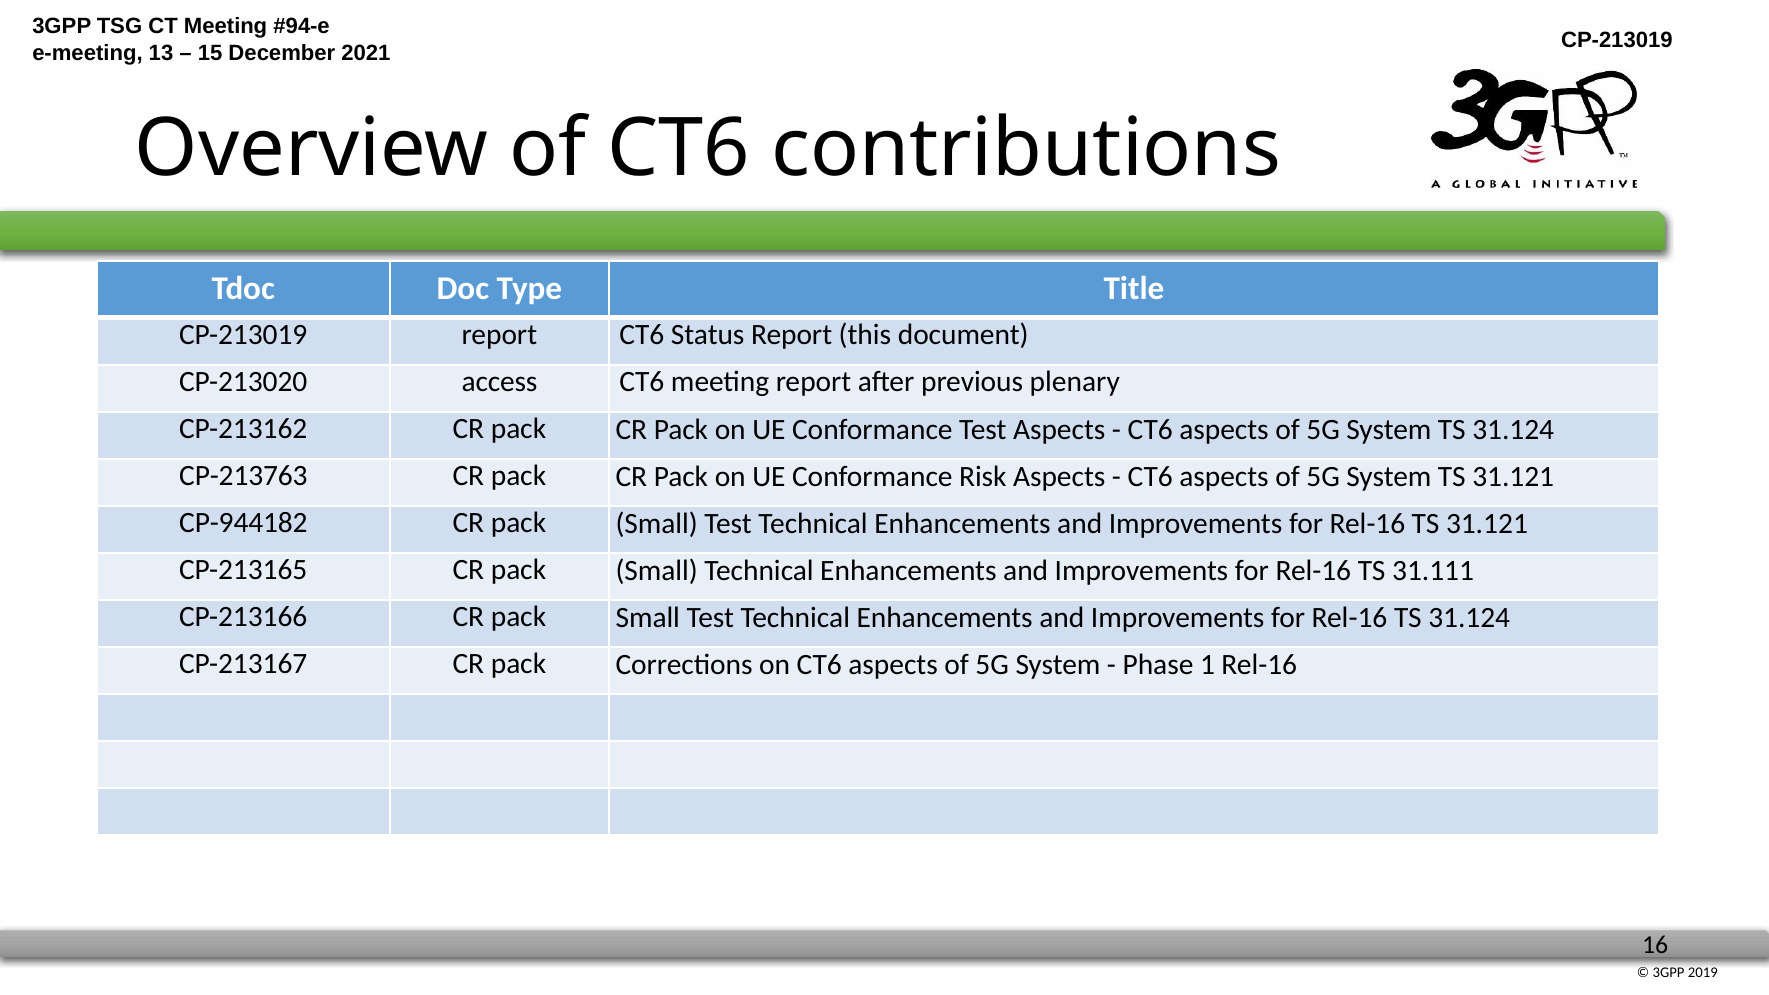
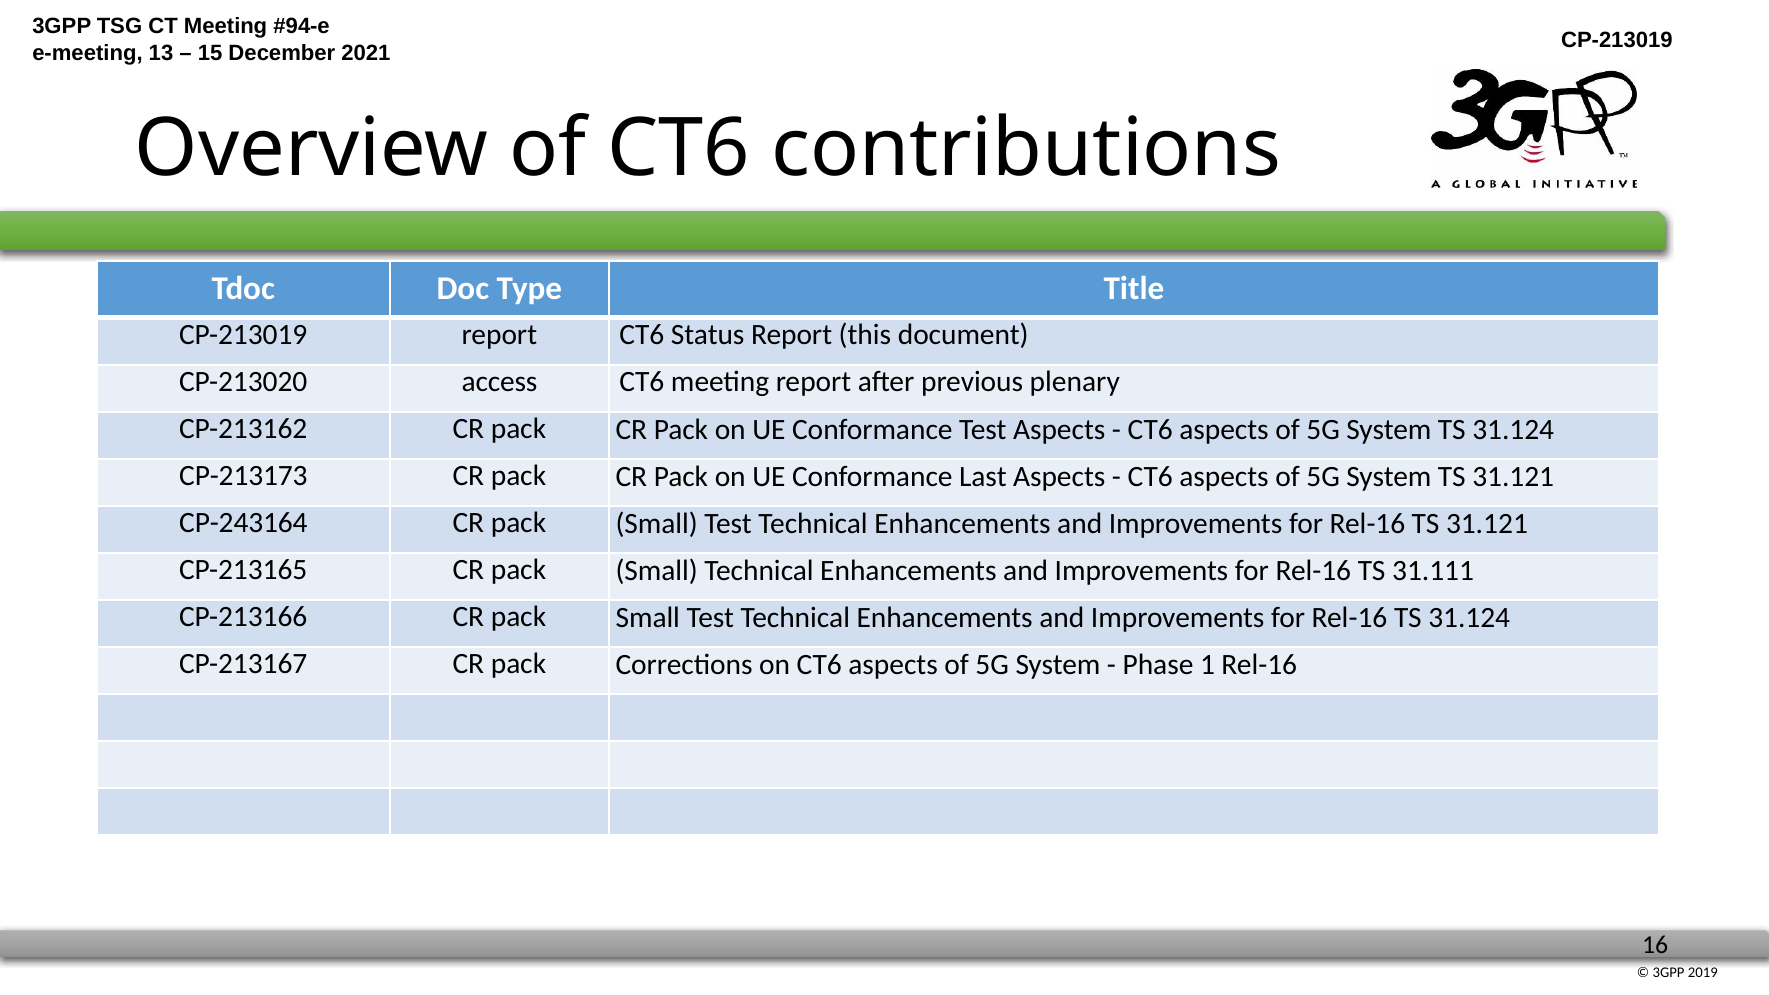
CP-213763: CP-213763 -> CP-213173 (243, 476)
Risk: Risk -> Last (983, 477)
CP-944182: CP-944182 -> CP-243164 (243, 523)
